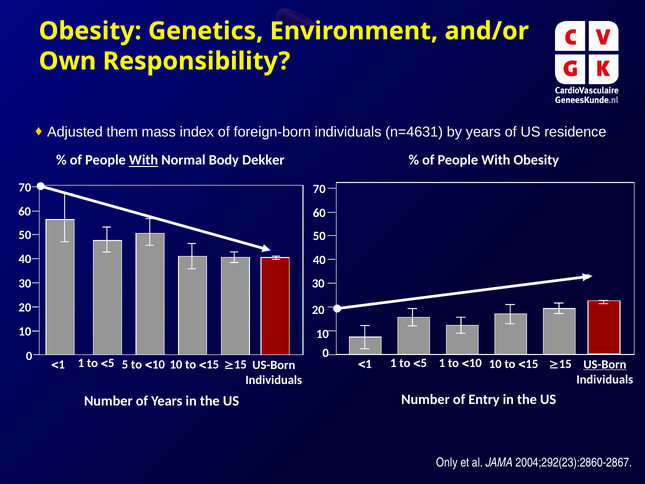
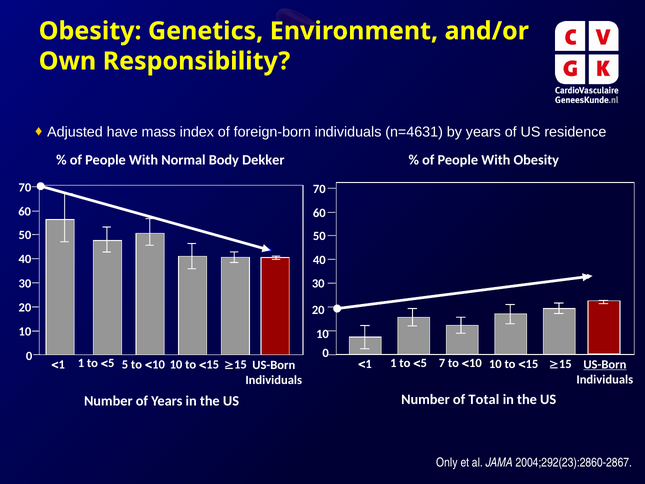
them: them -> have (122, 132)
With underline: present -> none (144, 160)
5 1: 1 -> 7 (442, 363)
Entry: Entry -> Total (484, 400)
